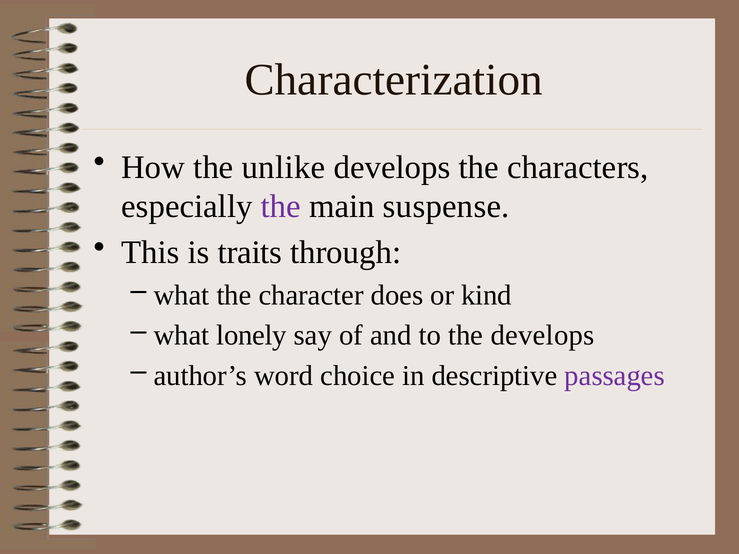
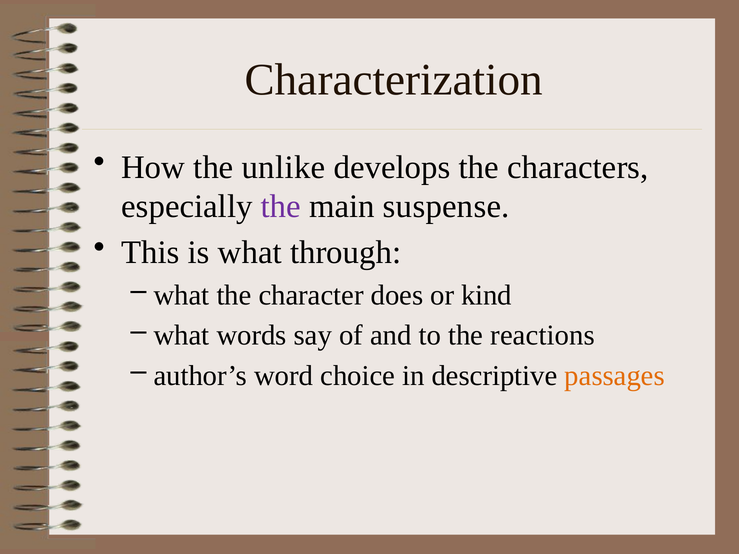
is traits: traits -> what (250, 253)
lonely: lonely -> words (252, 335)
the develops: develops -> reactions (543, 335)
passages colour: purple -> orange (615, 376)
